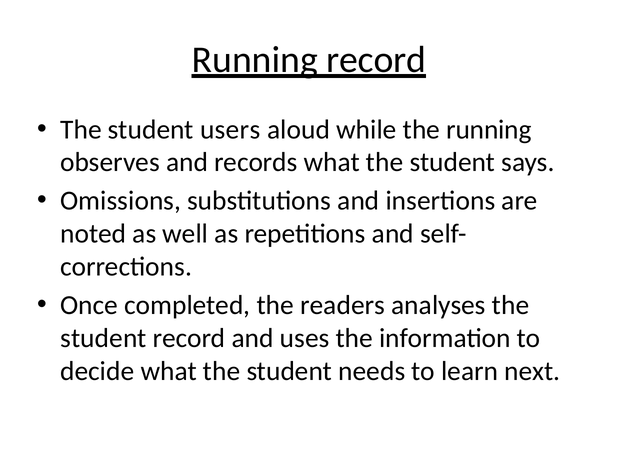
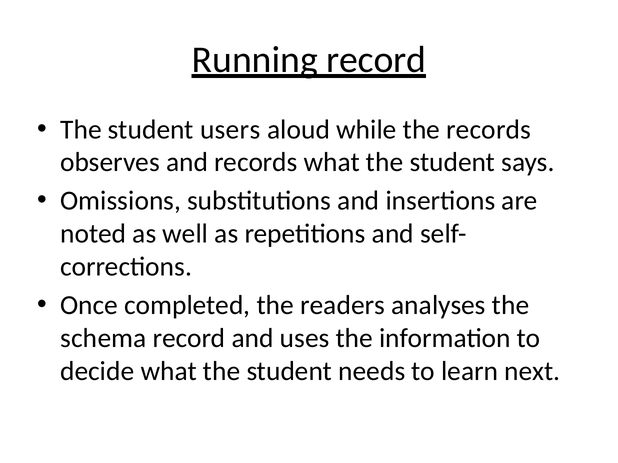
the running: running -> records (489, 130)
student: student -> schema (103, 338)
